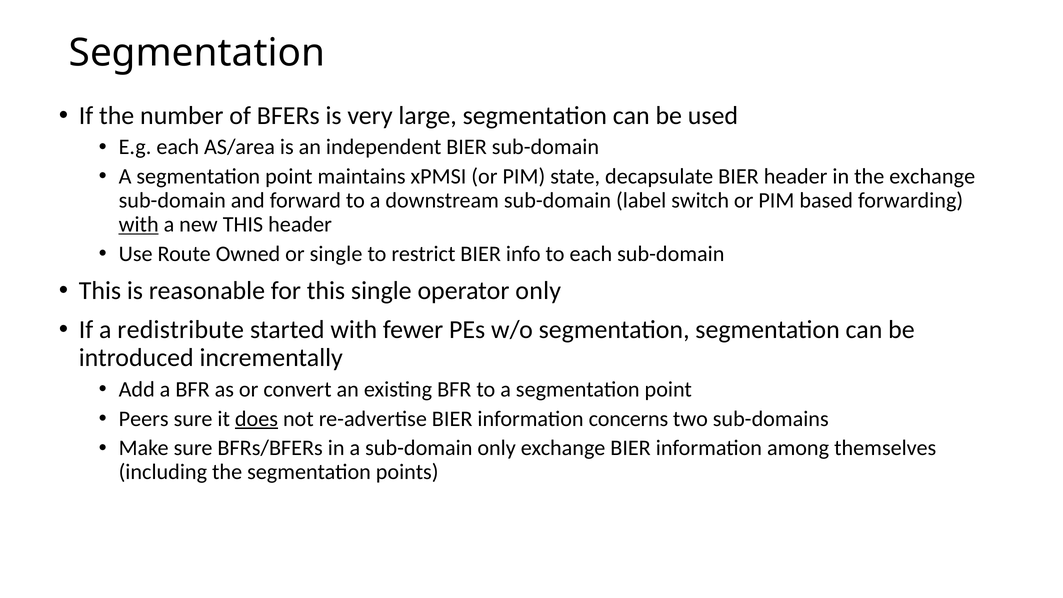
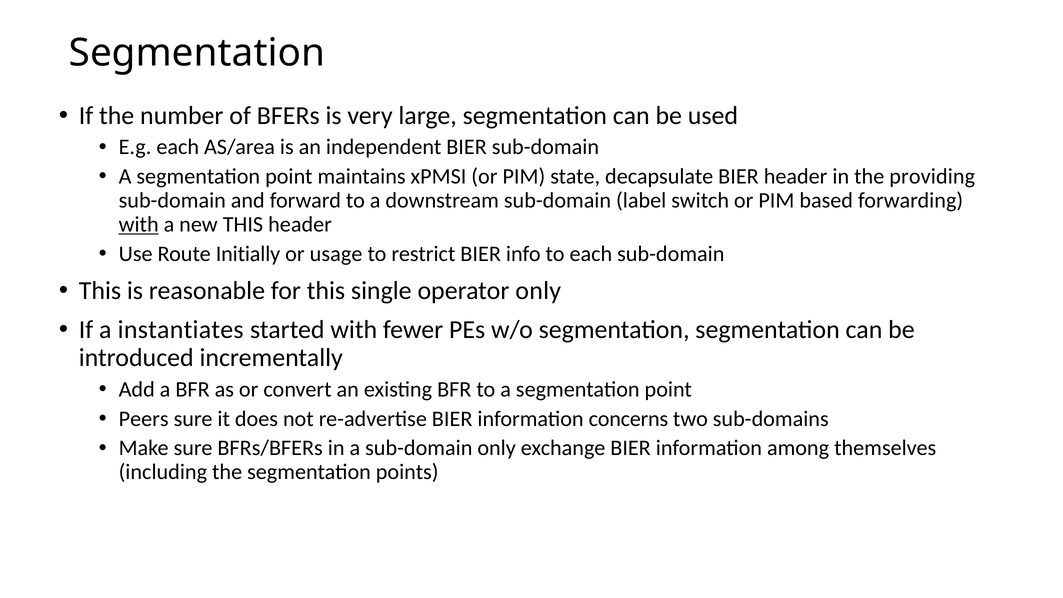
the exchange: exchange -> providing (932, 177)
Owned: Owned -> Initially (248, 254)
or single: single -> usage (336, 254)
redistribute: redistribute -> instantiates (181, 330)
does underline: present -> none (256, 419)
